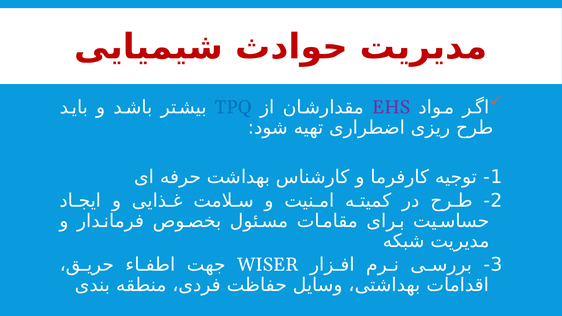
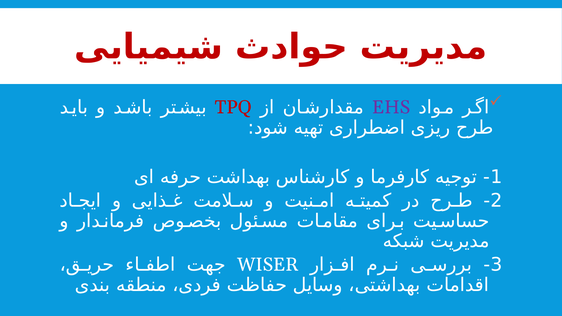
TPQ colour: blue -> red (233, 107)
